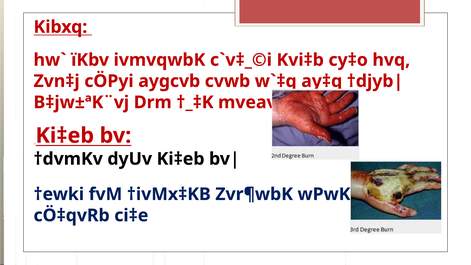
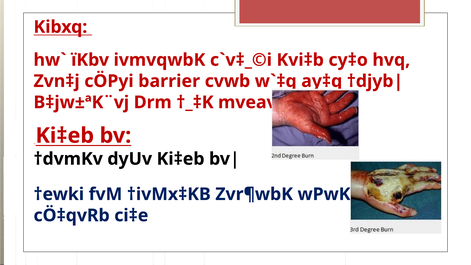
aygcvb: aygcvb -> barrier (169, 81)
